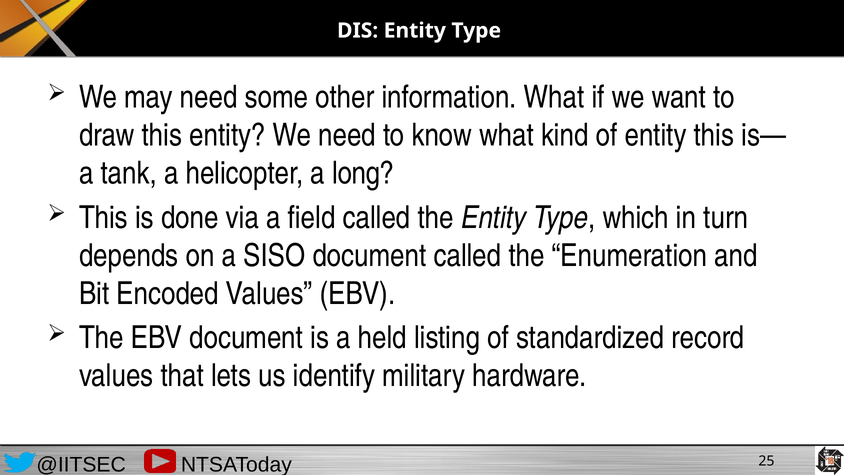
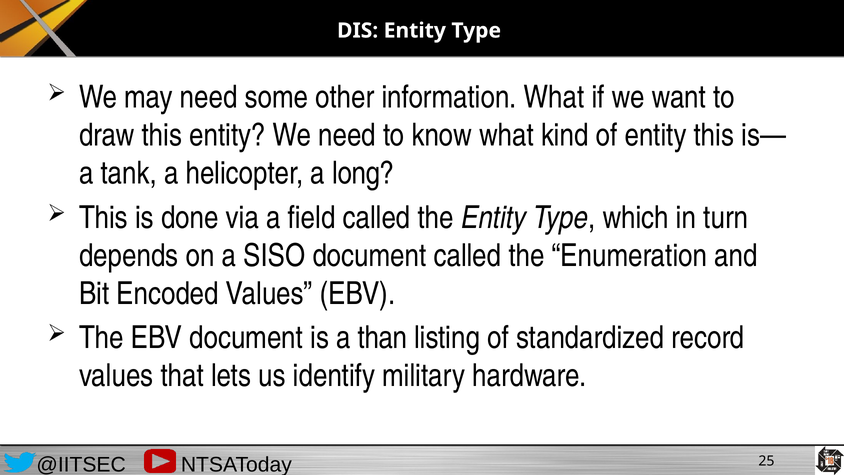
held: held -> than (382, 338)
